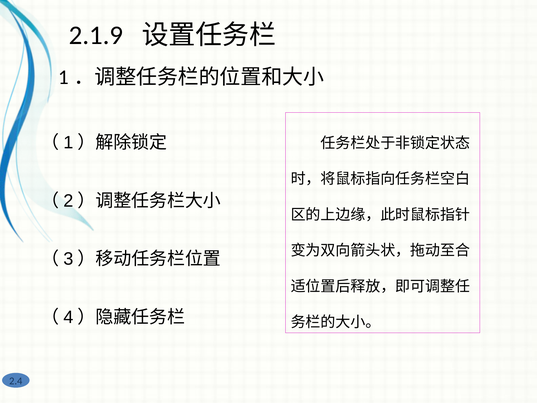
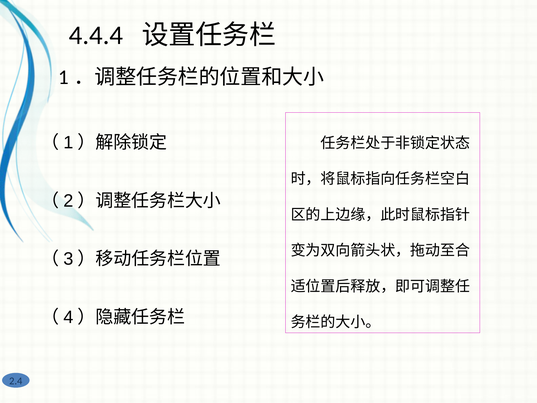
2.1.9: 2.1.9 -> 4.4.4 (96, 35)
